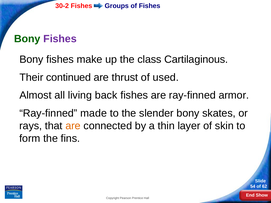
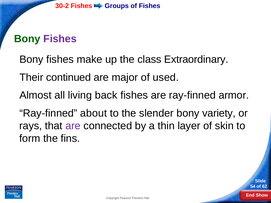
Cartilaginous: Cartilaginous -> Extraordinary (196, 60)
thrust: thrust -> major (125, 77)
made: made -> about (94, 113)
skates: skates -> variety (219, 113)
are colour: orange -> purple (73, 126)
